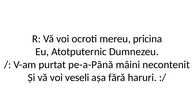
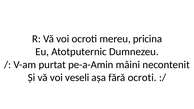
pe-a-Până: pe-a-Până -> pe-a-Amin (91, 65)
fără haruri: haruri -> ocroti (142, 78)
